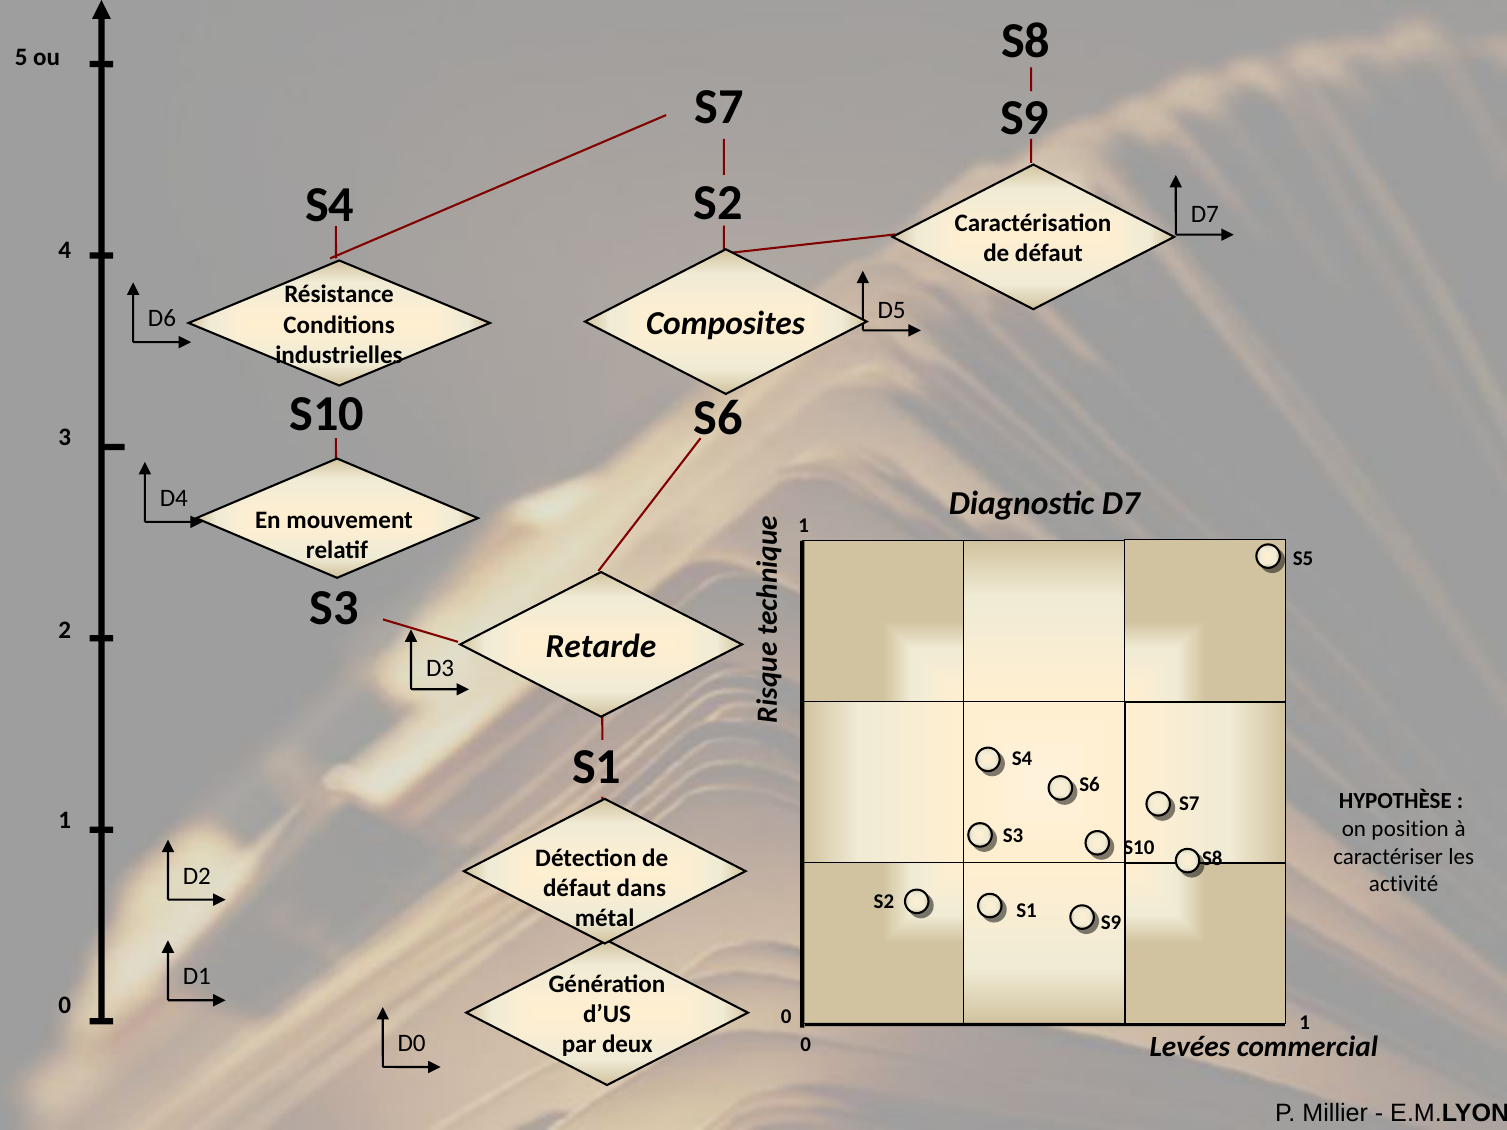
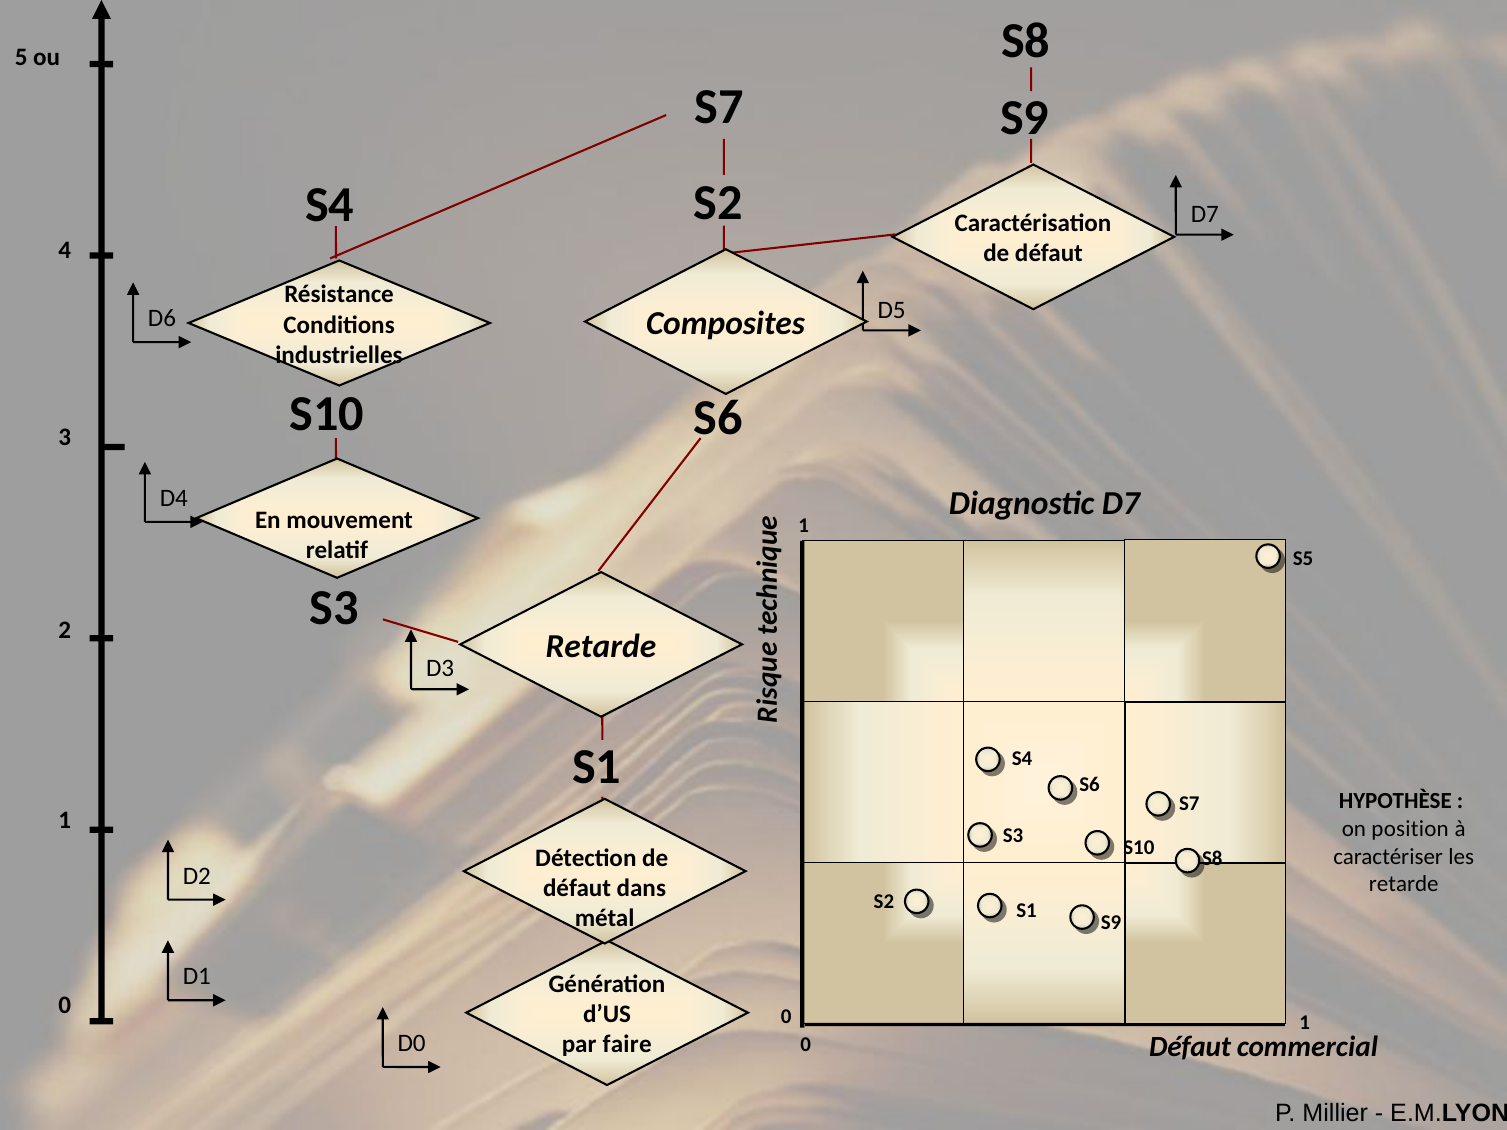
activité: activité -> retarde (1404, 884)
deux: deux -> faire (627, 1045)
Levées: Levées -> Défaut (1190, 1048)
